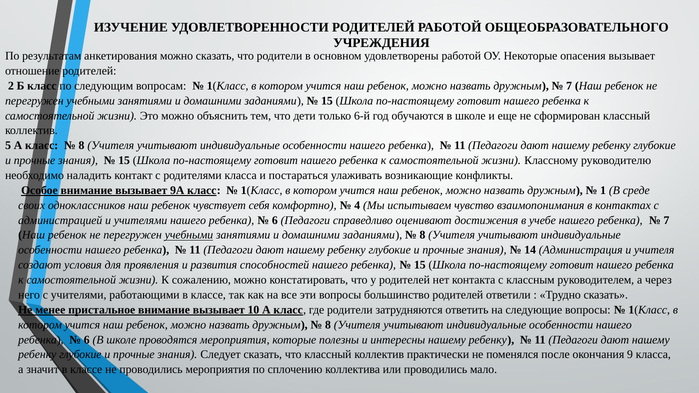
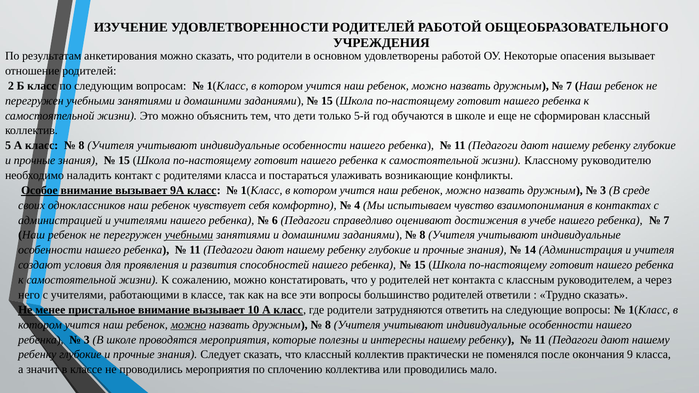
6-й: 6-й -> 5-й (362, 116)
1: 1 -> 3 (603, 190)
можно underline: none -> present (188, 325)
6: 6 -> 3 (87, 340)
